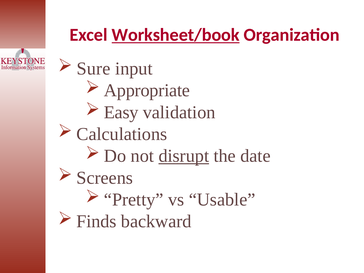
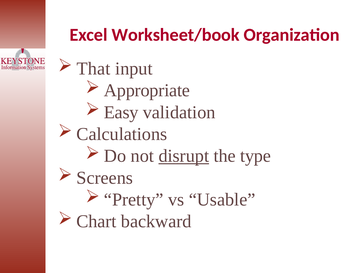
Worksheet/book underline: present -> none (176, 35)
Sure: Sure -> That (93, 69)
date: date -> type (256, 156)
Finds: Finds -> Chart (96, 221)
